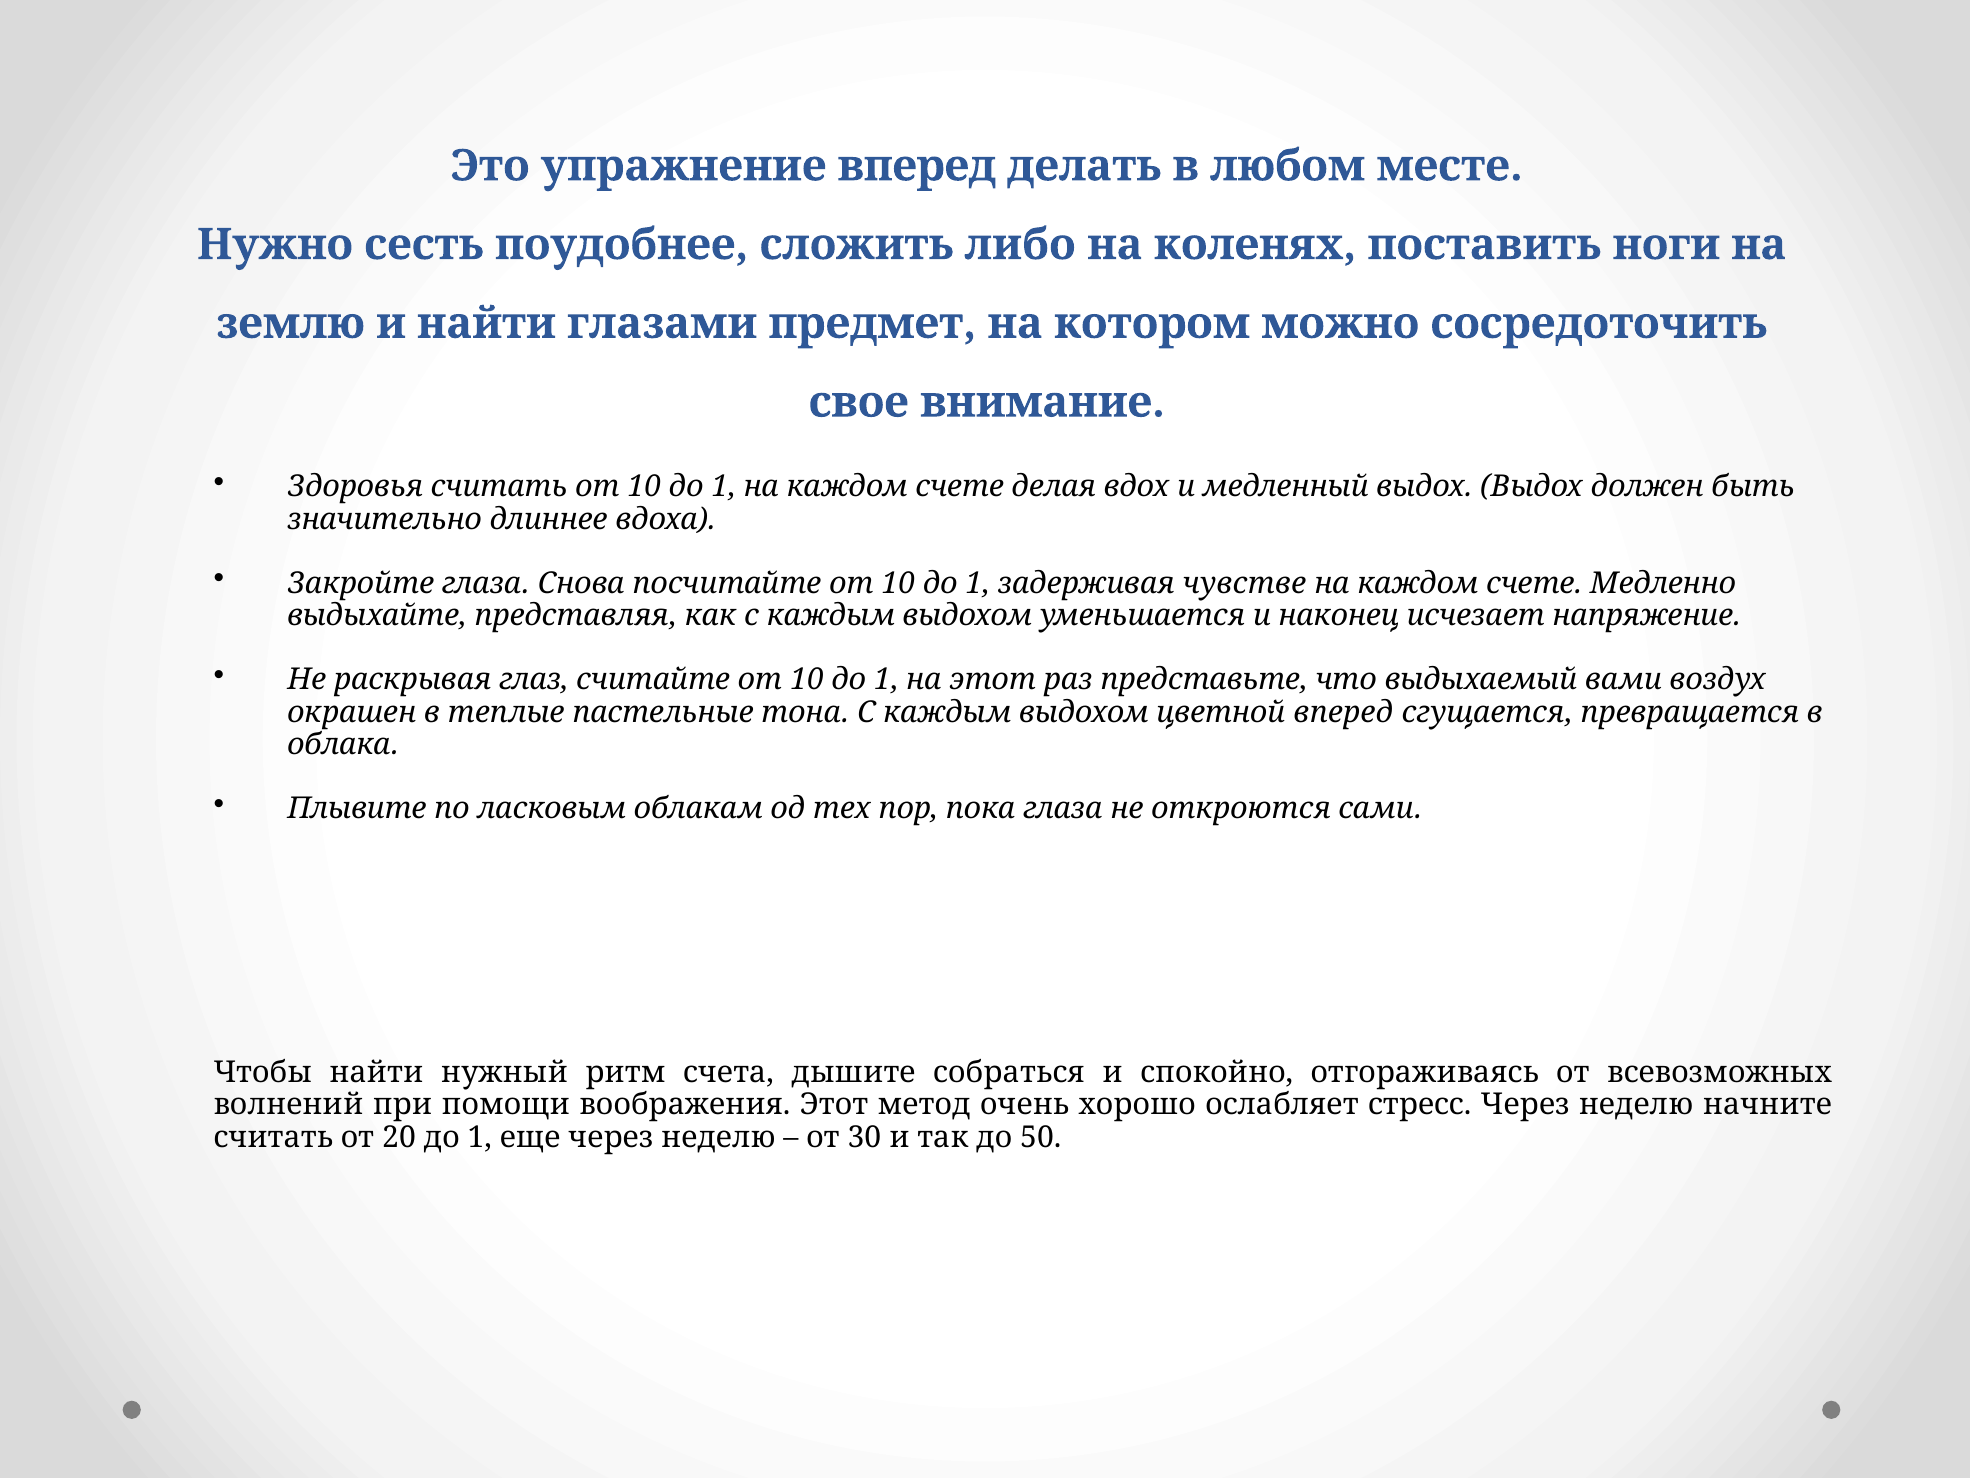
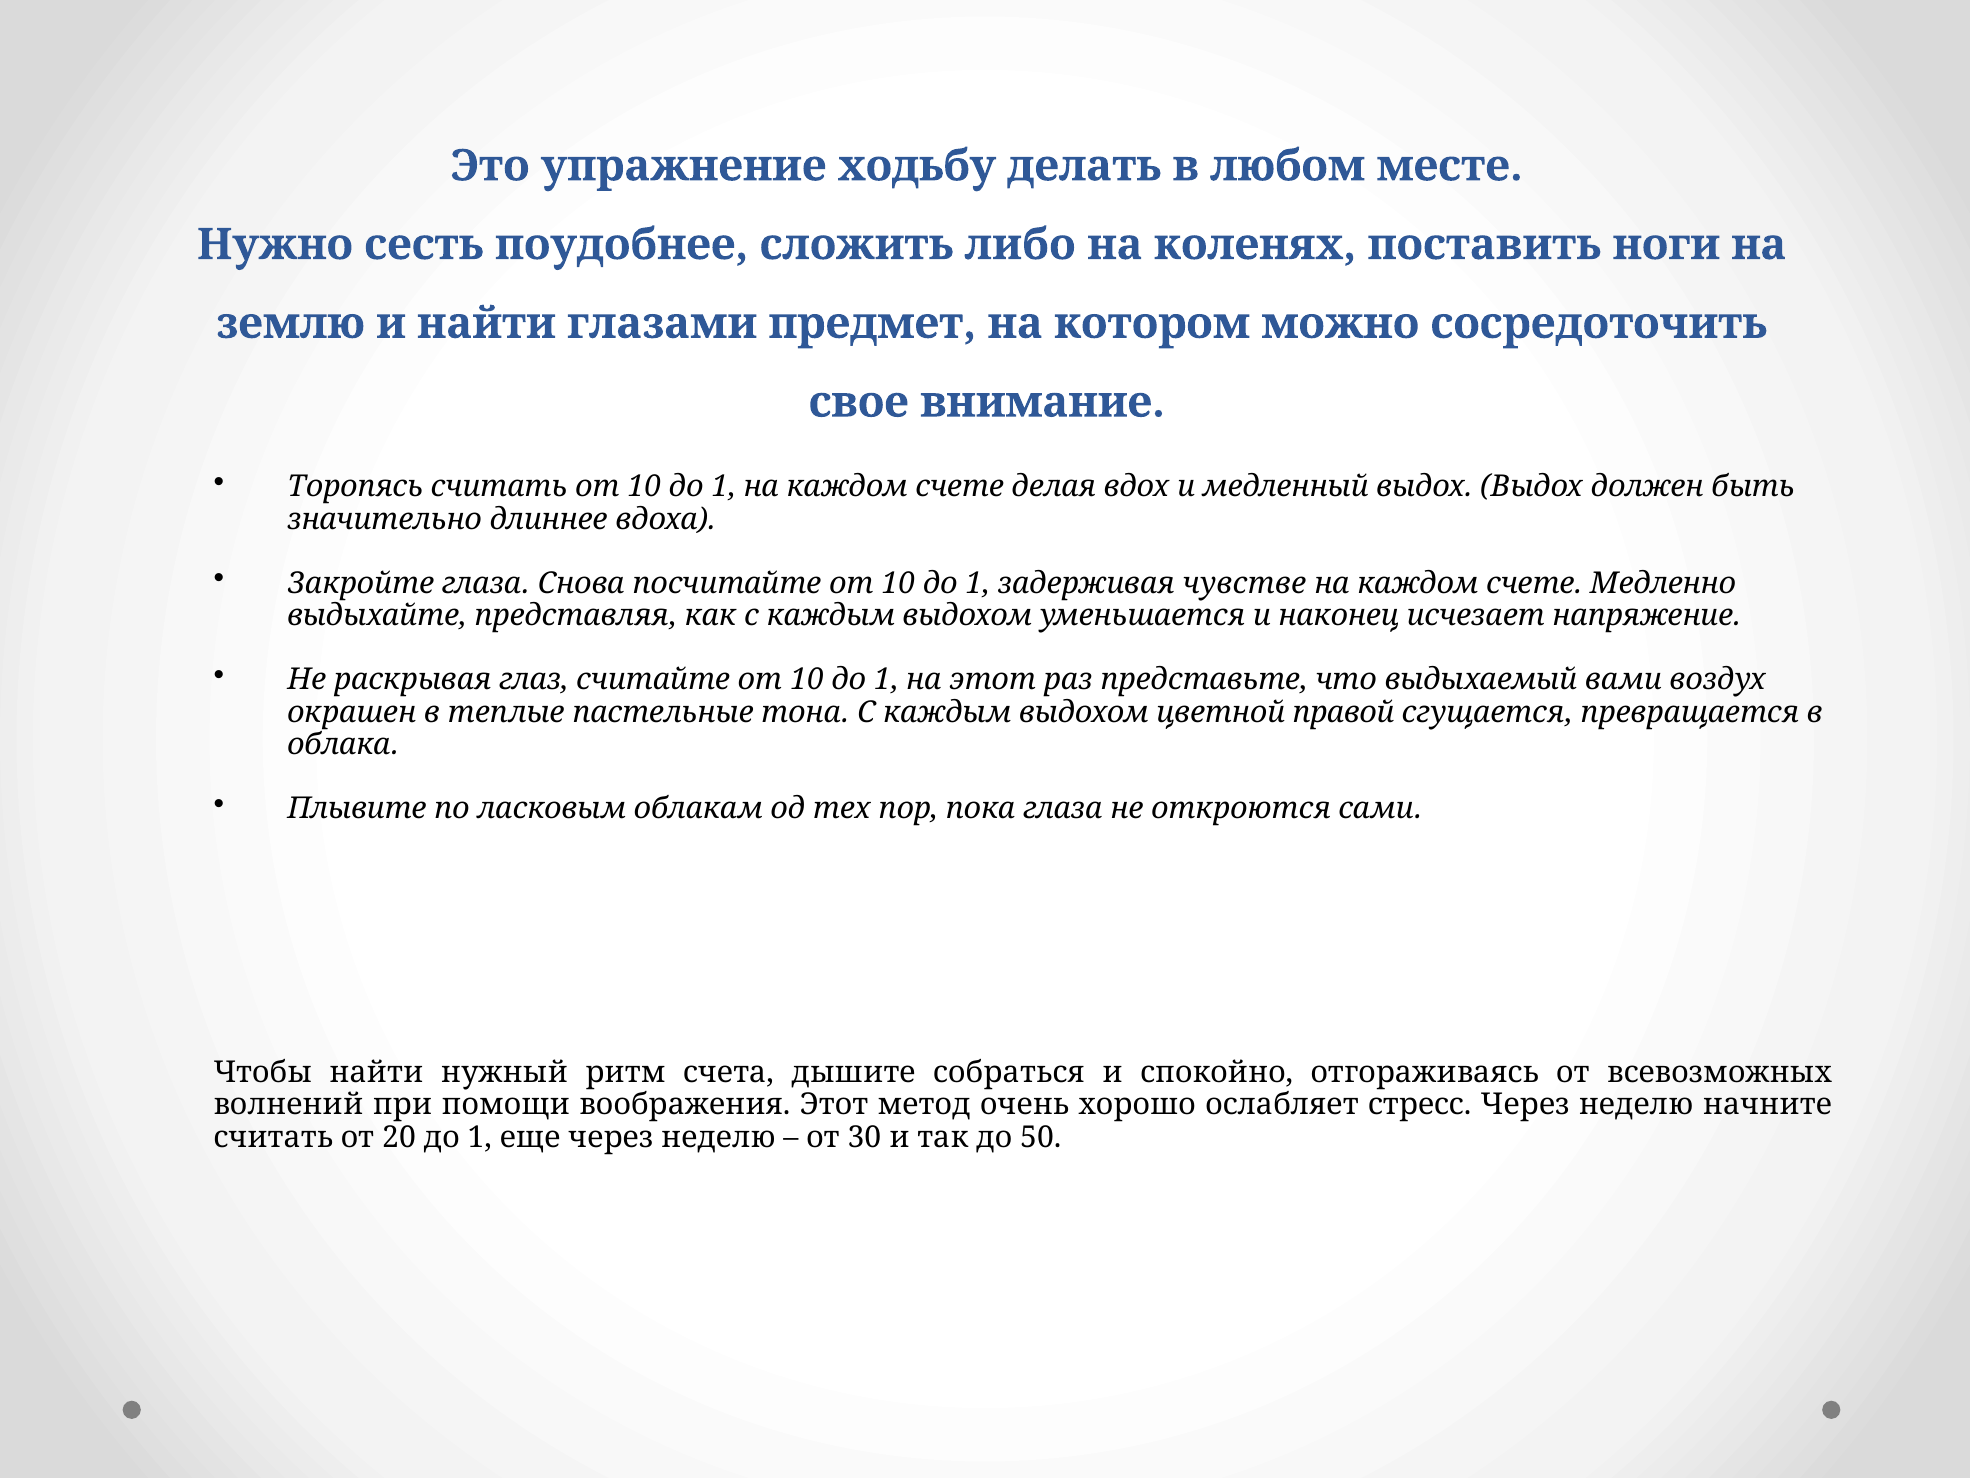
упражнение вперед: вперед -> ходьбу (917, 166)
Здоровья: Здоровья -> Торопясь (355, 487)
цветной вперед: вперед -> правой (1344, 712)
